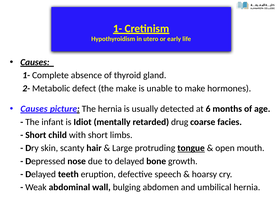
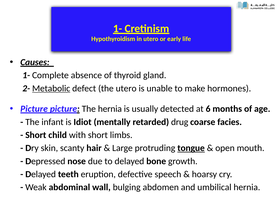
Metabolic underline: none -> present (51, 88)
the make: make -> utero (126, 88)
Causes: Causes -> Picture (34, 109)
